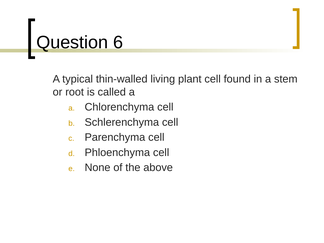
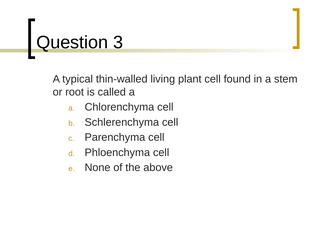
6: 6 -> 3 (118, 42)
